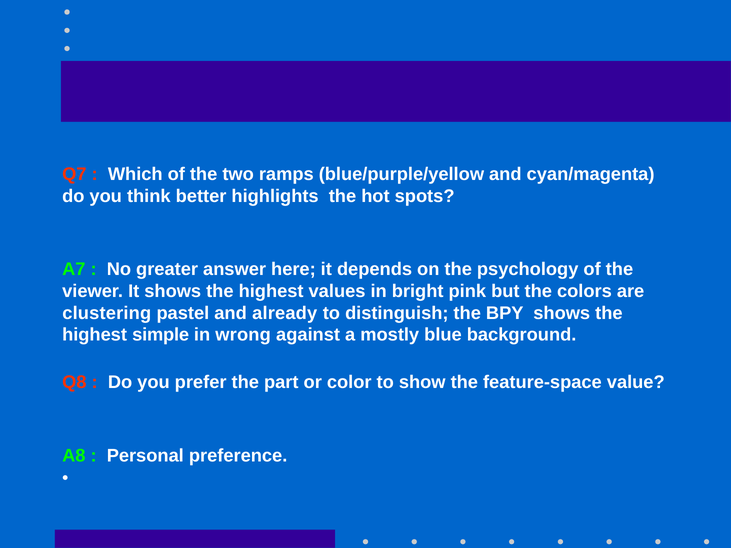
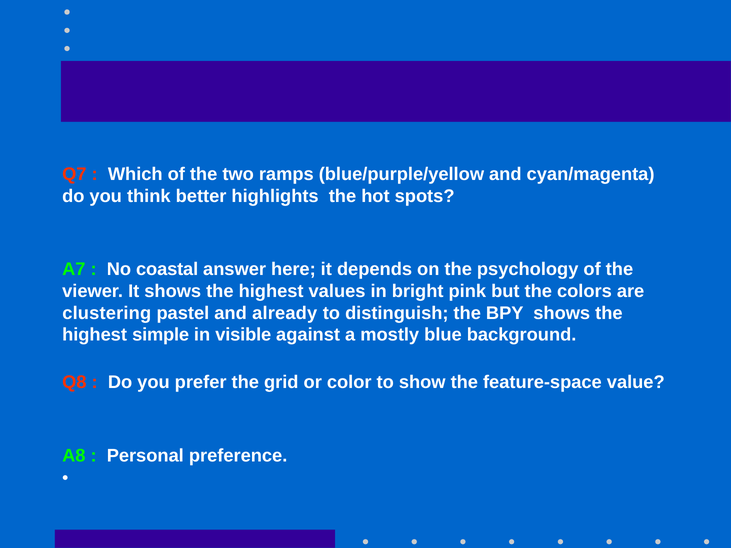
greater: greater -> coastal (167, 269)
wrong: wrong -> visible (243, 335)
part: part -> grid (281, 383)
